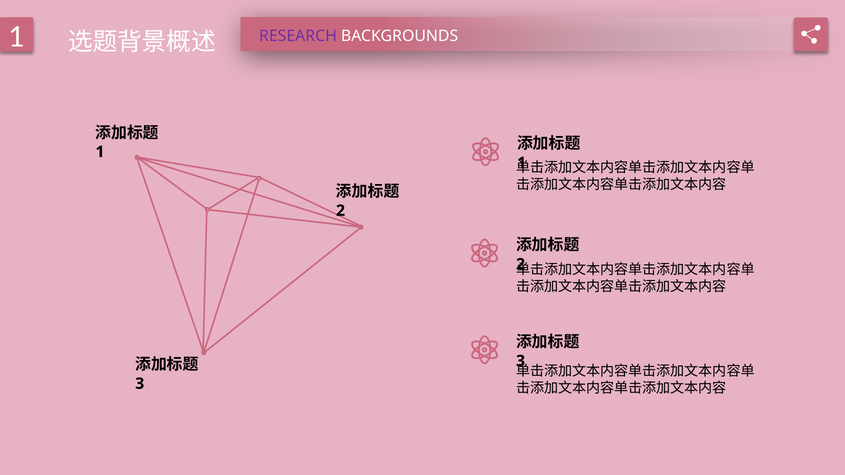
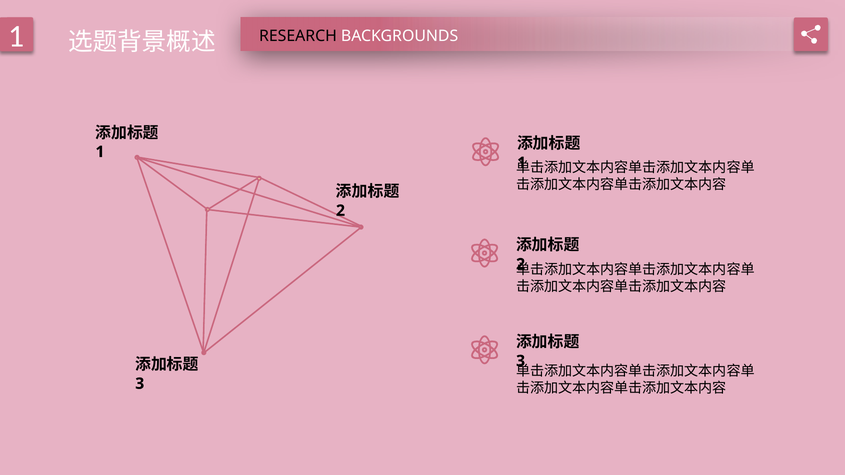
RESEARCH colour: purple -> black (298, 36)
